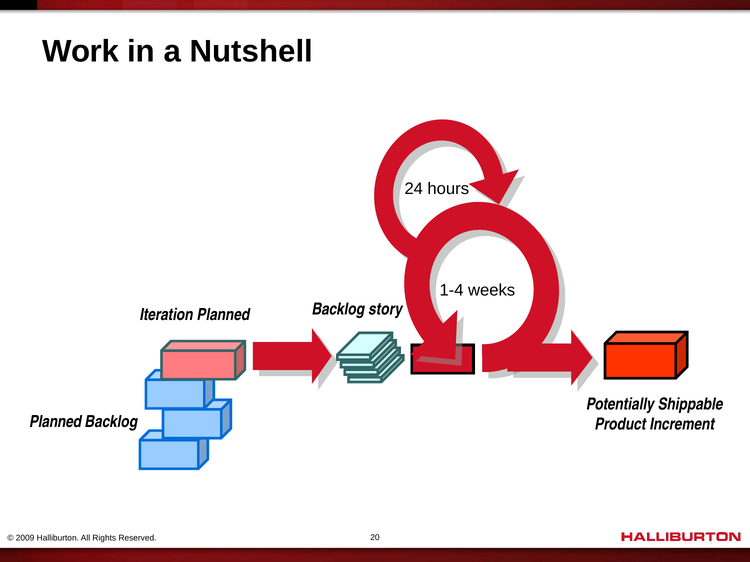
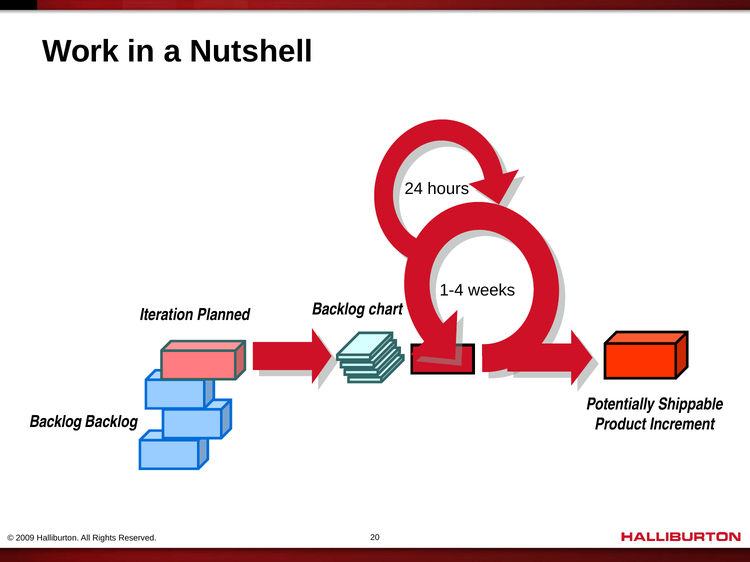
story: story -> chart (386, 310)
Planned: Planned -> Backlog (55, 422)
